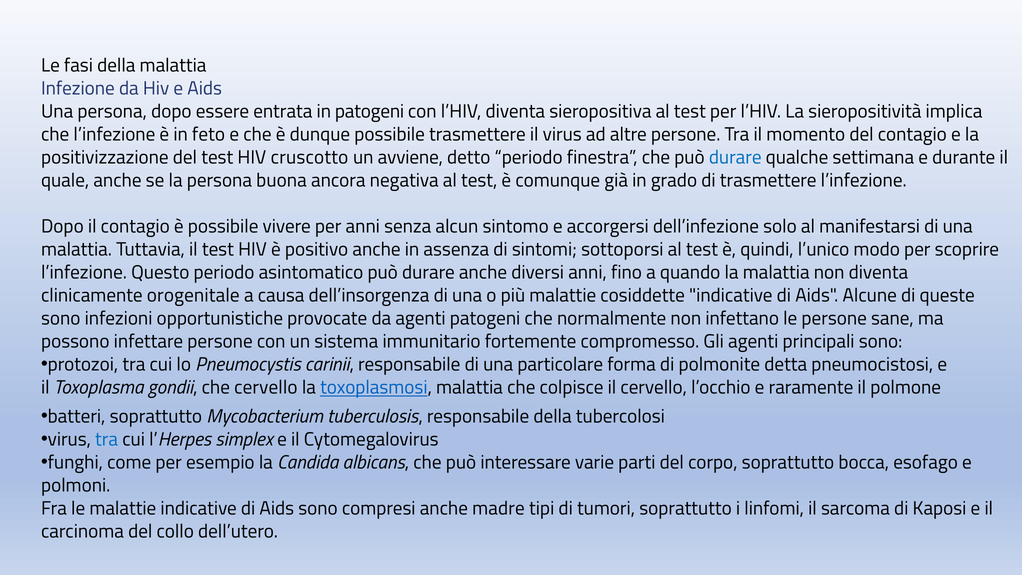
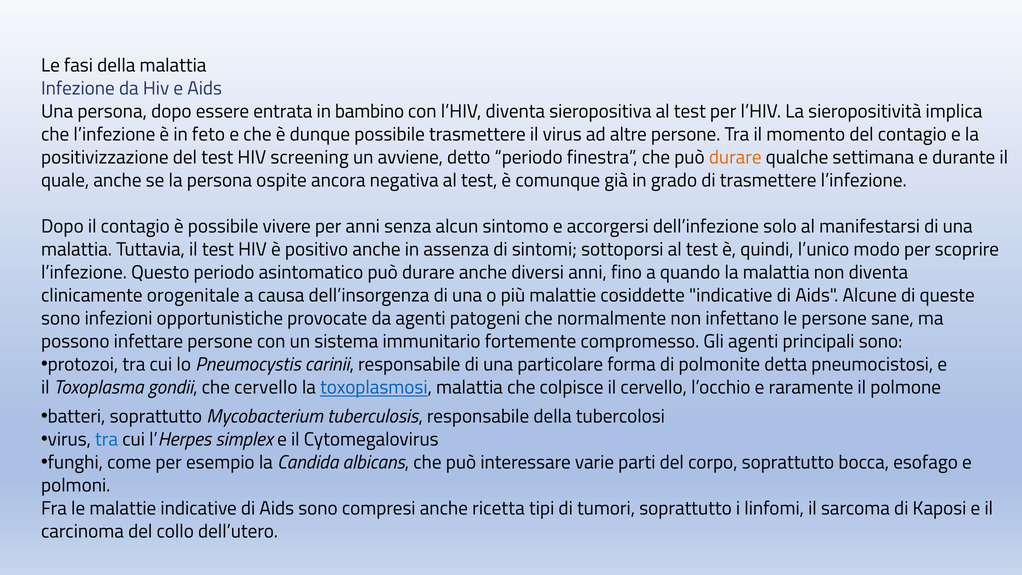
in patogeni: patogeni -> bambino (370, 111)
cruscotto: cruscotto -> screening (310, 157)
durare colour: blue -> orange (735, 157)
buona: buona -> ospite (281, 180)
madre: madre -> ricetta (498, 508)
